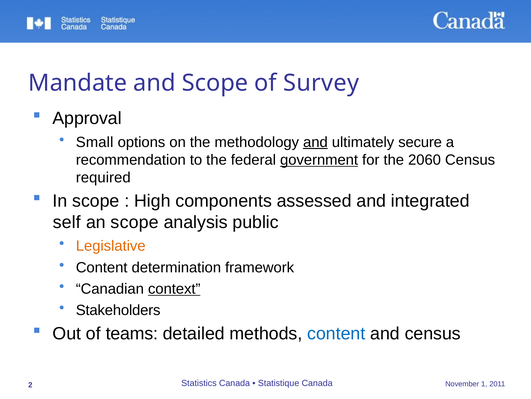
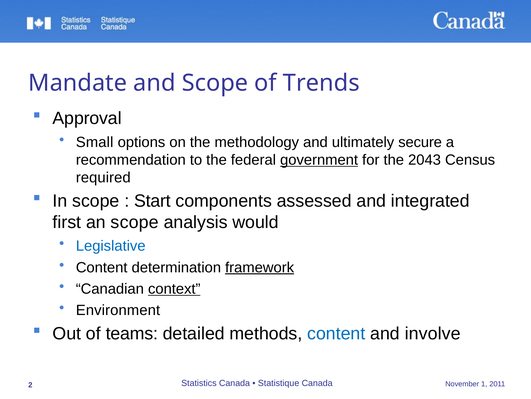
Survey: Survey -> Trends (321, 83)
and underline: present -> none (315, 142)
2060: 2060 -> 2043 (425, 160)
High: High -> Start (152, 201)
self: self -> first (67, 222)
public: public -> would (256, 222)
Legislative colour: orange -> blue (111, 246)
framework underline: none -> present (260, 267)
Stakeholders: Stakeholders -> Environment (118, 310)
and census: census -> involve (433, 333)
